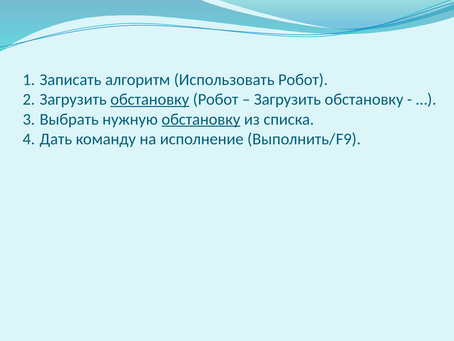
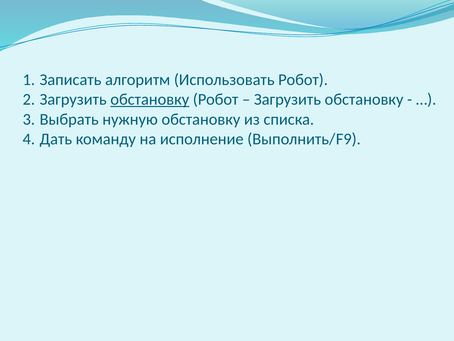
обстановку underline: present -> none (201, 119)
